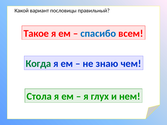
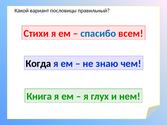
Такое: Такое -> Стихи (36, 33)
Когда colour: green -> black (38, 64)
Стола: Стола -> Книга (39, 97)
